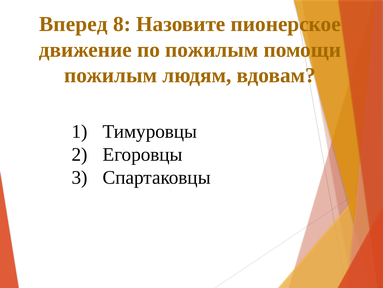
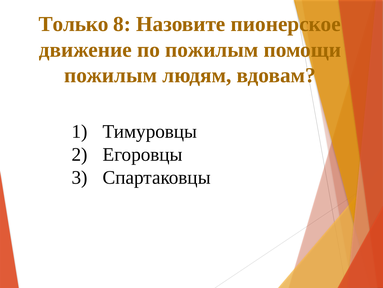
Вперед: Вперед -> Только (74, 24)
